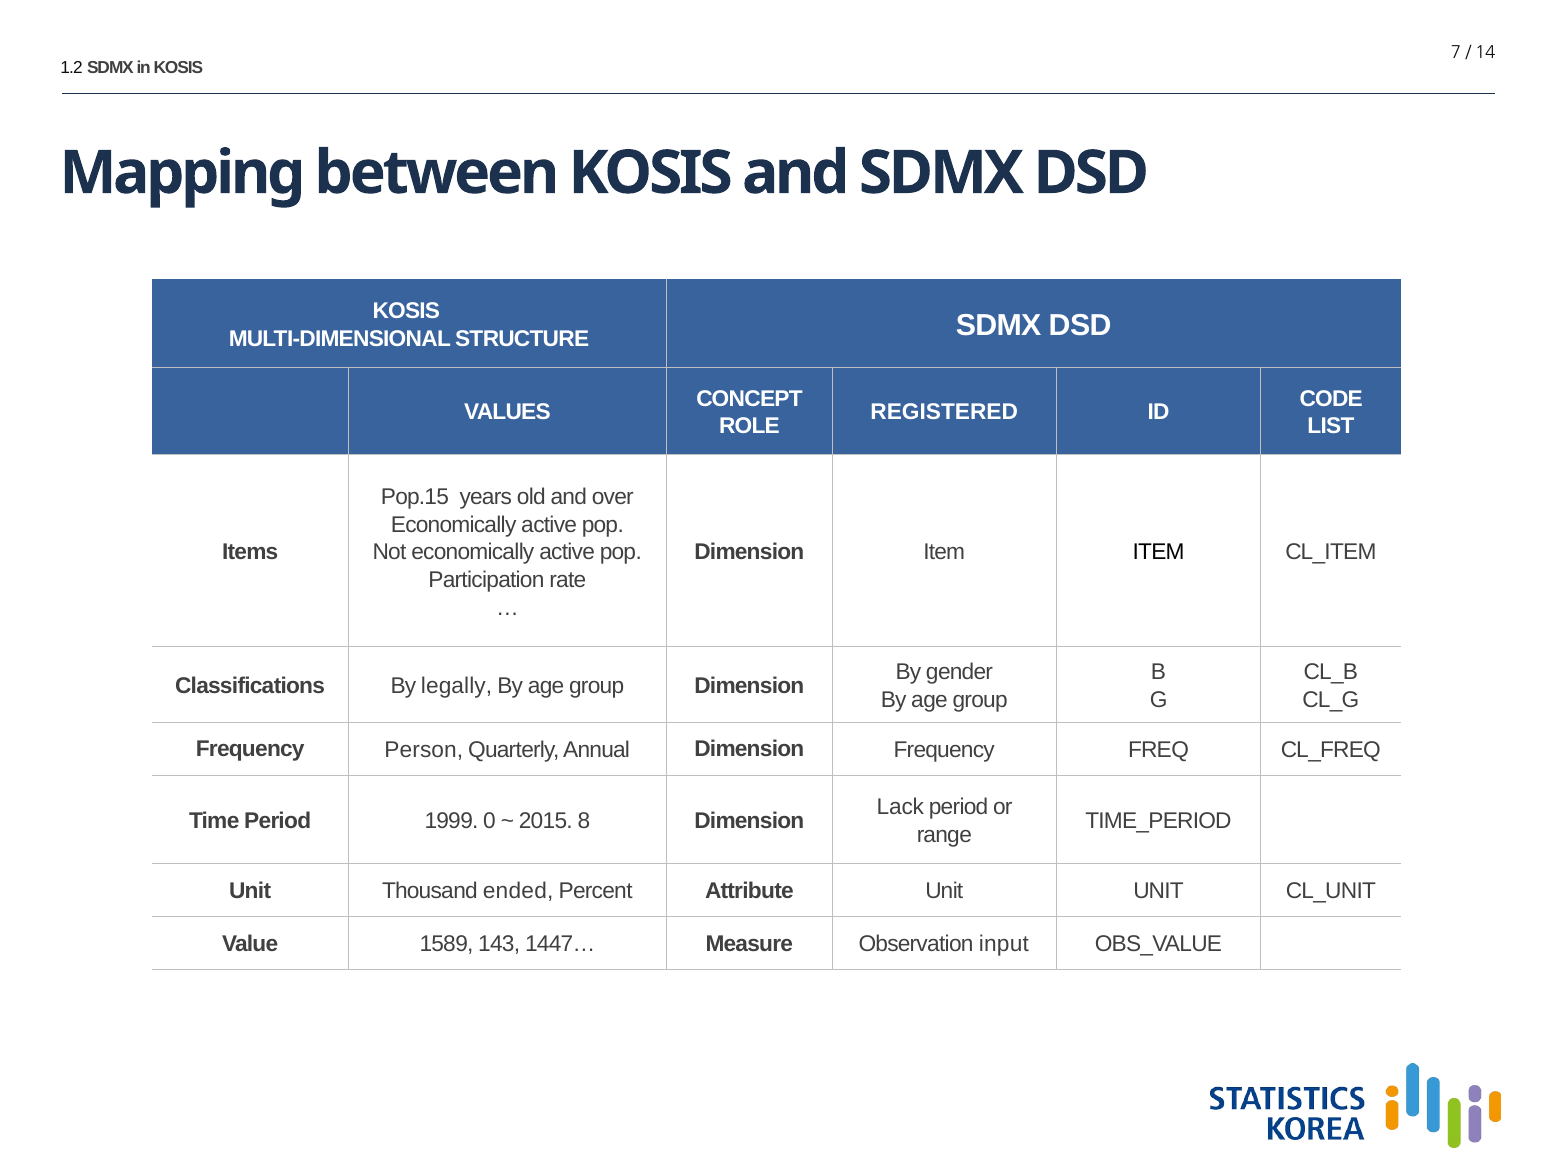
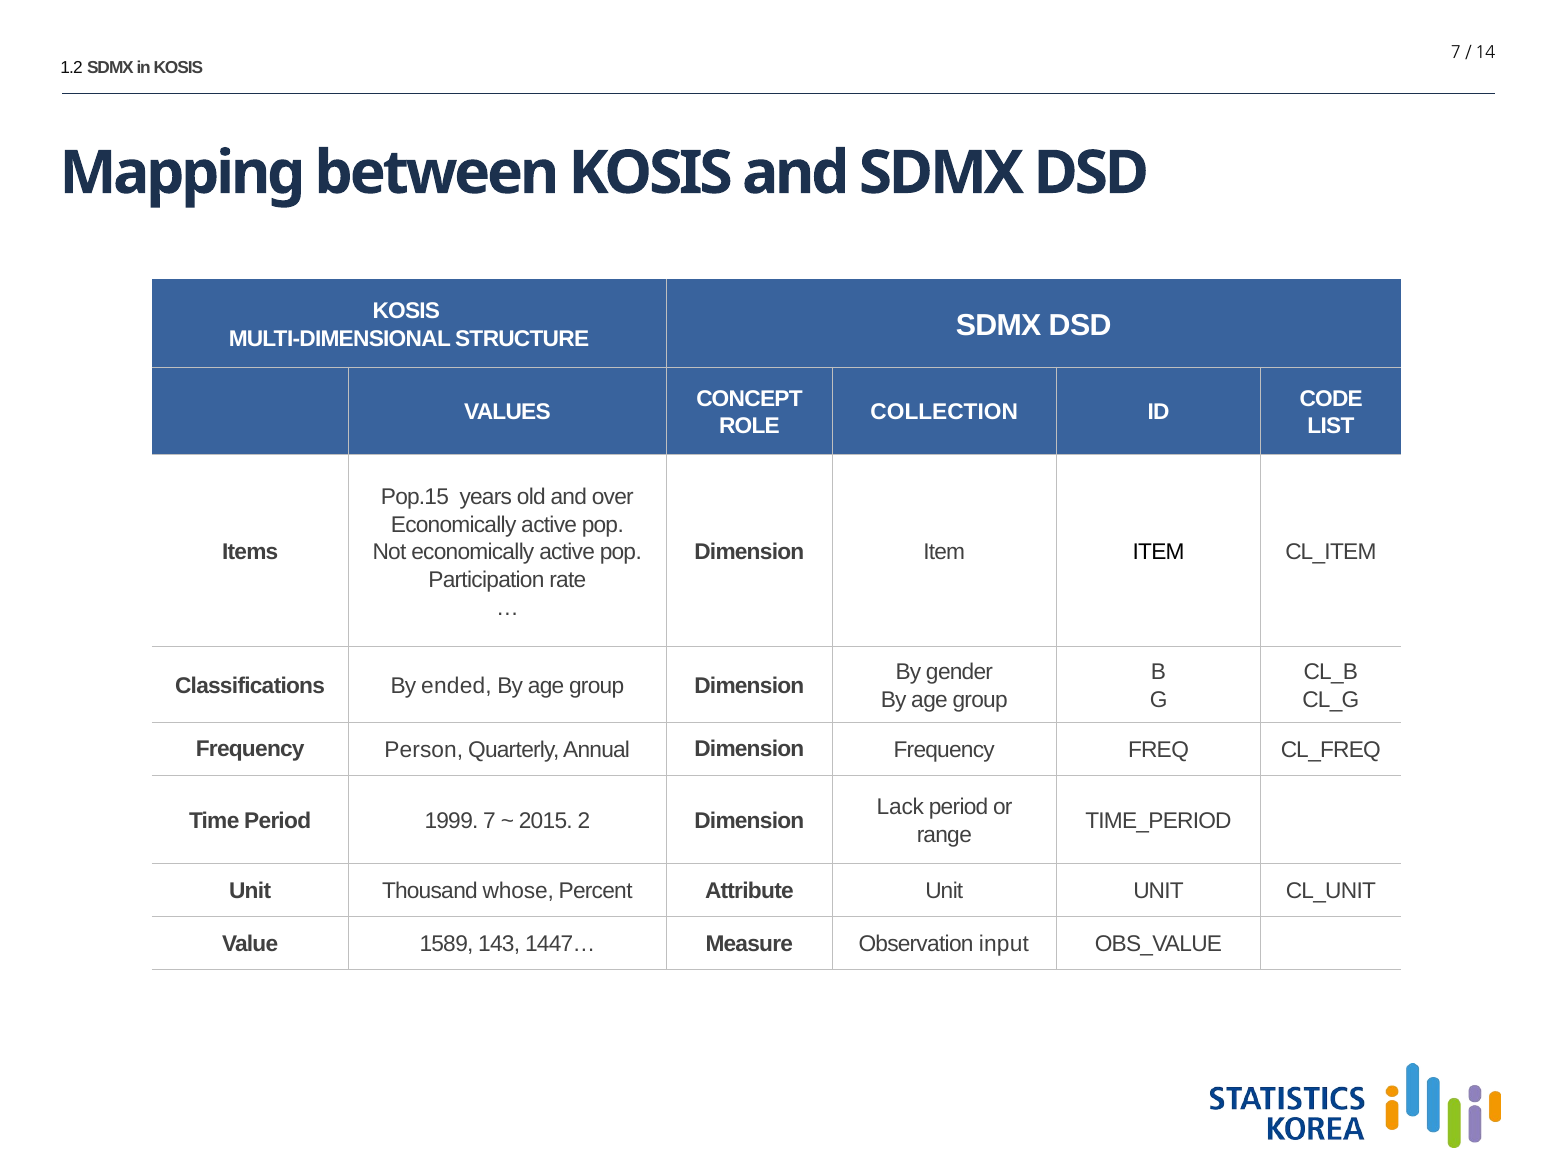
REGISTERED: REGISTERED -> COLLECTION (944, 413)
legally: legally -> ended (456, 686)
1999 0: 0 -> 7 (489, 821)
8: 8 -> 2 (584, 821)
ended: ended -> whose (518, 891)
